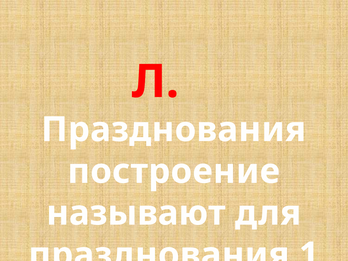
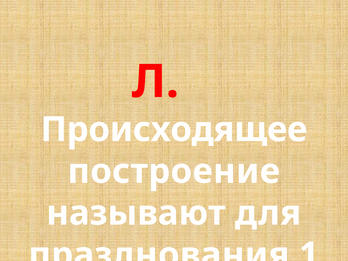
Празднования: Празднования -> Происходящее (174, 130)
